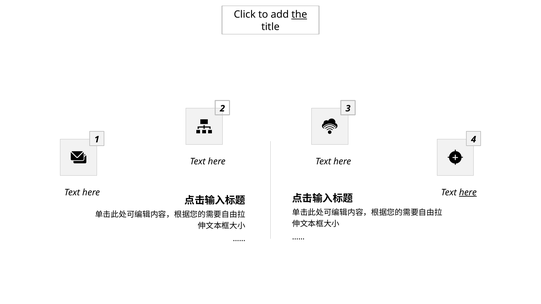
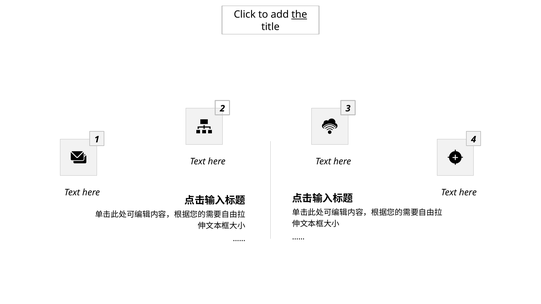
here underline: present -> none (468, 193)
